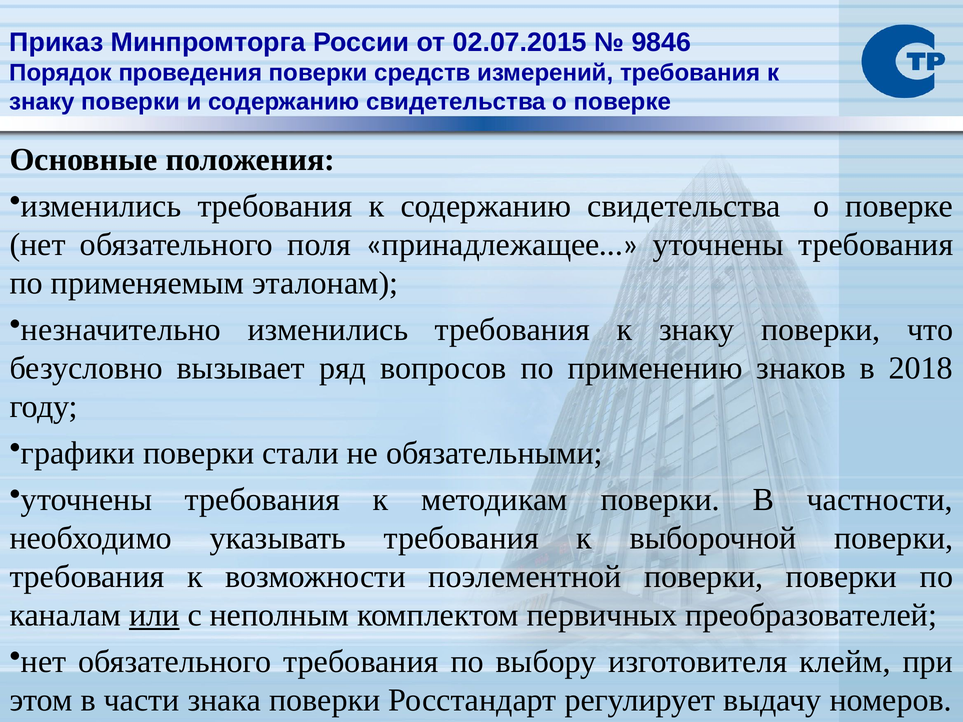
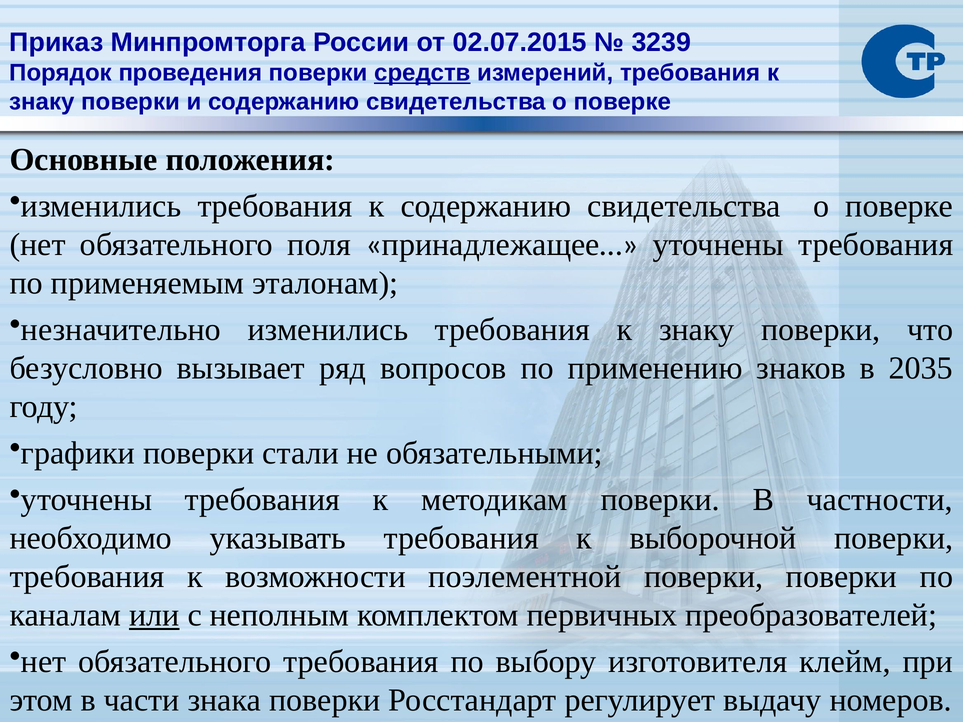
9846: 9846 -> 3239 (661, 43)
средств underline: none -> present (422, 73)
2018: 2018 -> 2035 (921, 368)
